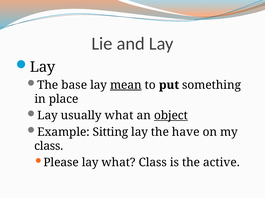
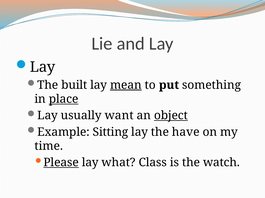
base: base -> built (74, 85)
place underline: none -> present (64, 99)
usually what: what -> want (119, 116)
class: class -> time (49, 147)
Please underline: none -> present (61, 163)
active: active -> watch (221, 163)
